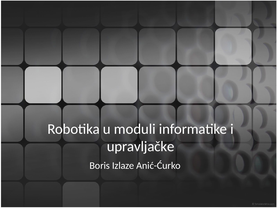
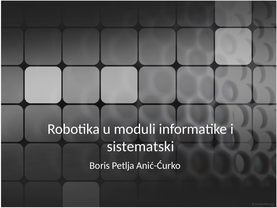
upravljačke: upravljačke -> sistematski (141, 146)
Izlaze: Izlaze -> Petlja (123, 165)
